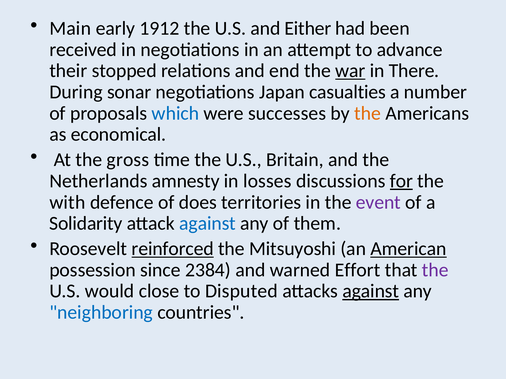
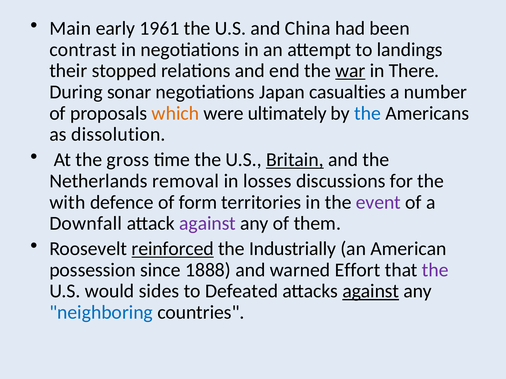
1912: 1912 -> 1961 (159, 28)
Either: Either -> China (308, 28)
received: received -> contrast (83, 50)
advance: advance -> landings (410, 50)
which colour: blue -> orange (175, 113)
successes: successes -> ultimately (287, 113)
the colour: orange -> blue (368, 113)
economical: economical -> dissolution (118, 135)
Britain underline: none -> present (295, 160)
amnesty: amnesty -> removal (186, 181)
for underline: present -> none (401, 181)
does: does -> form (198, 202)
Solidarity: Solidarity -> Downfall (86, 224)
against colour: blue -> purple (208, 224)
Mitsuyoshi: Mitsuyoshi -> Industrially (293, 249)
American underline: present -> none (409, 249)
2384: 2384 -> 1888 (208, 270)
close: close -> sides (159, 292)
Disputed: Disputed -> Defeated (242, 292)
